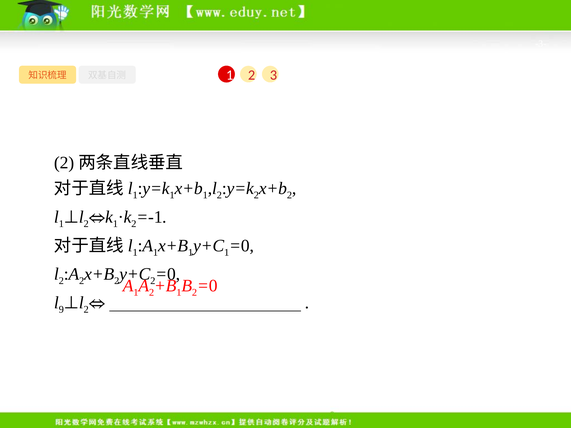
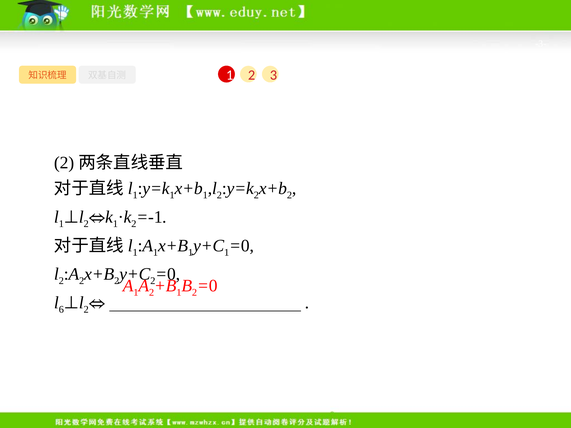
9: 9 -> 6 (61, 310)
